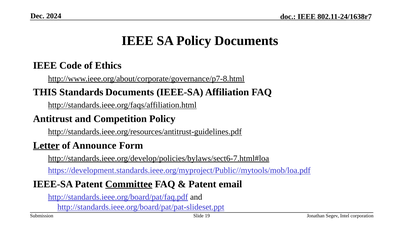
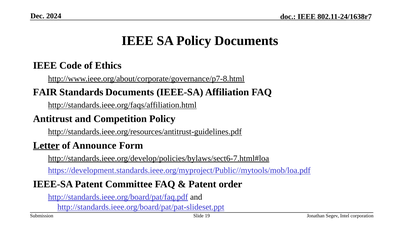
THIS: THIS -> FAIR (45, 92)
Committee underline: present -> none (129, 184)
email: email -> order (230, 184)
